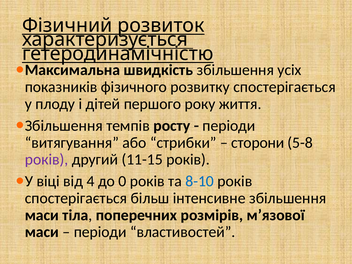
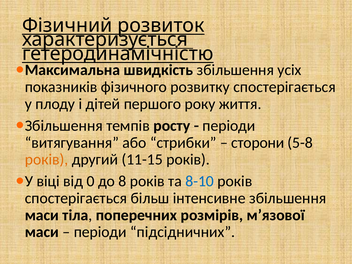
років colour: purple -> orange (47, 160)
4: 4 -> 0 (91, 181)
0: 0 -> 8 (122, 181)
властивостей: властивостей -> підсідничних (183, 232)
